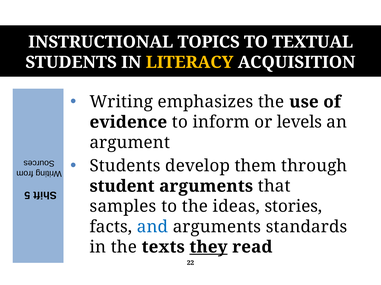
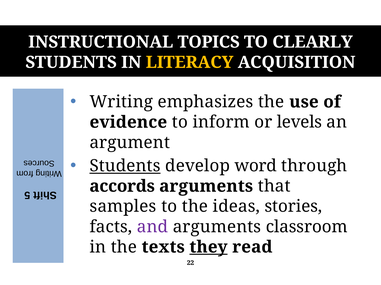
TEXTUAL: TEXTUAL -> CLEARLY (313, 42)
Students underline: none -> present (125, 166)
them: them -> word (256, 166)
student: student -> accords (122, 187)
and colour: blue -> purple (152, 227)
standards: standards -> classroom (307, 227)
